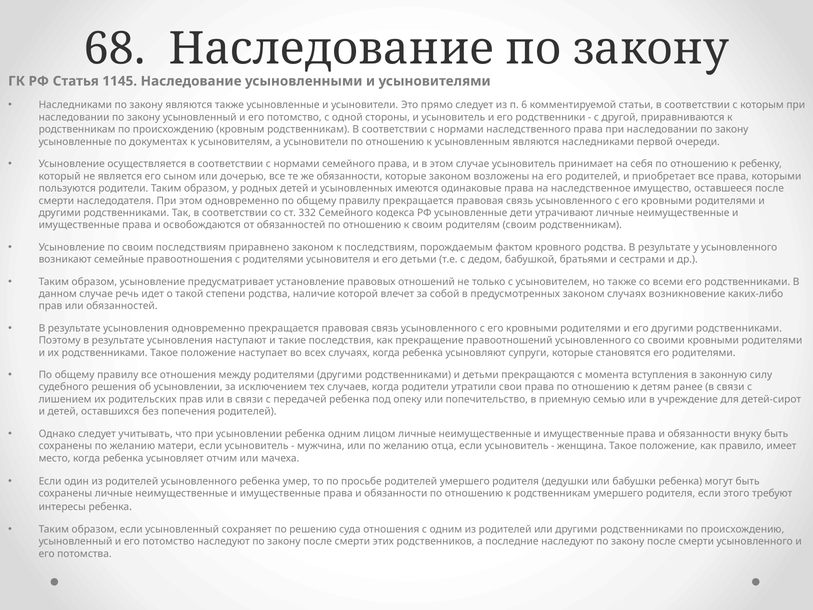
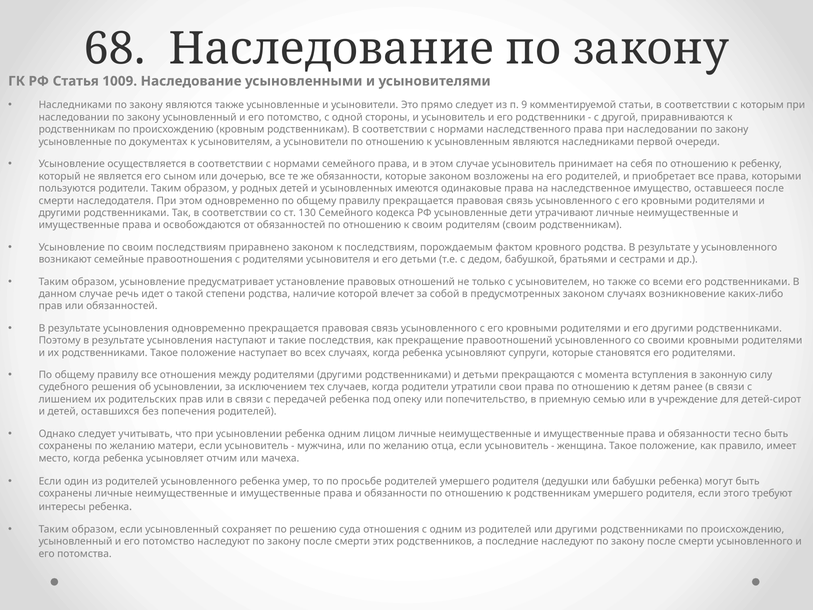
1145: 1145 -> 1009 (120, 81)
6: 6 -> 9 (524, 105)
332: 332 -> 130 (307, 213)
внуку: внуку -> тесно (747, 434)
